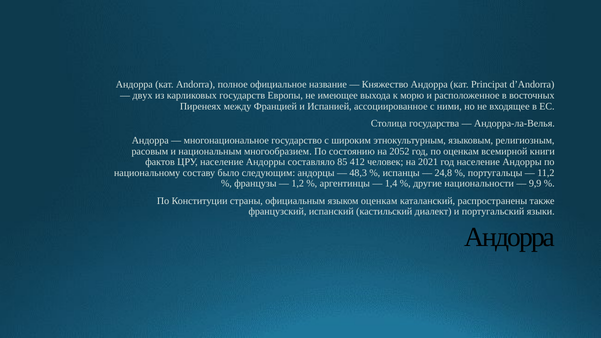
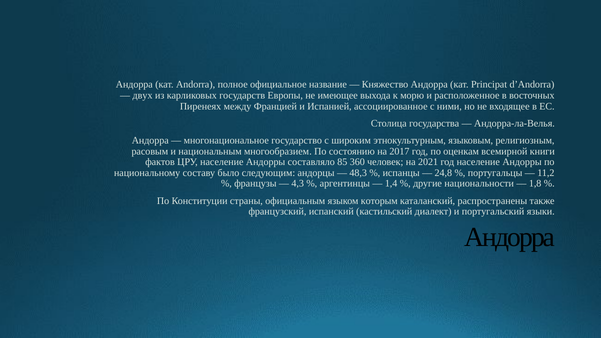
2052: 2052 -> 2017 (399, 151)
412: 412 -> 360 (357, 162)
1,2: 1,2 -> 4,3 (298, 184)
9,9: 9,9 -> 1,8 (535, 184)
языком оценкам: оценкам -> которым (379, 201)
